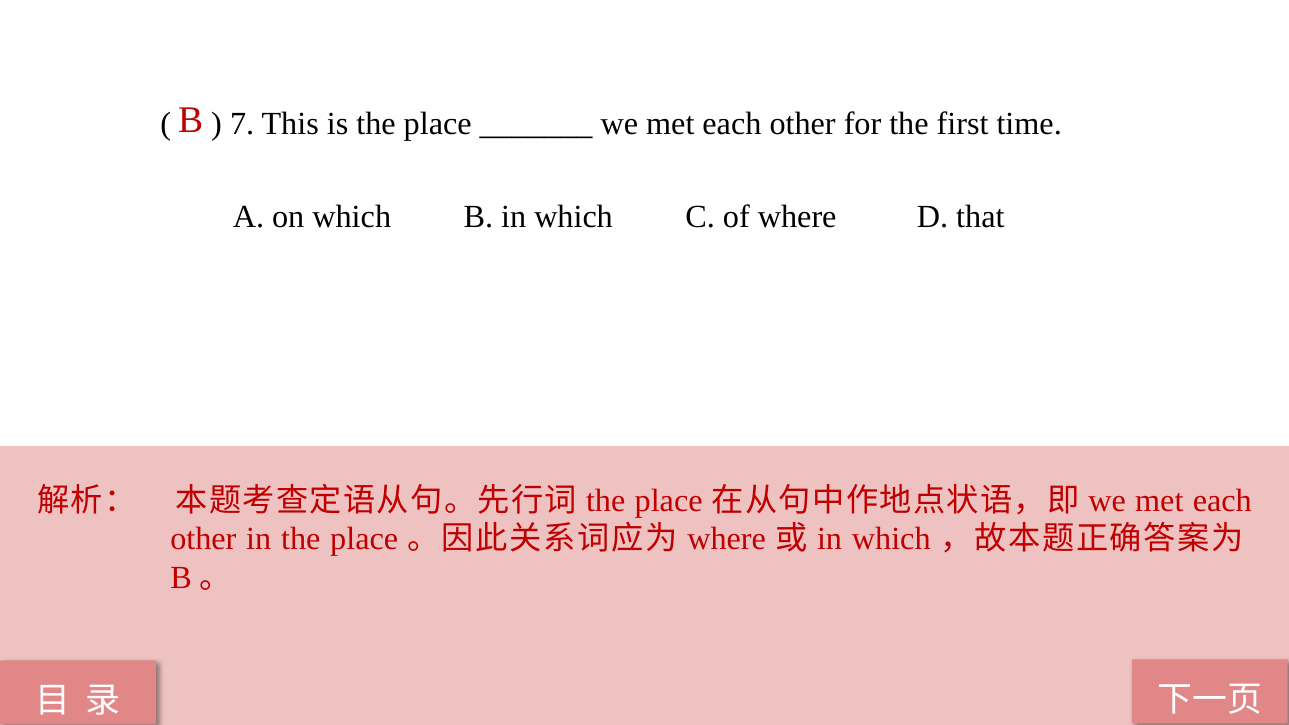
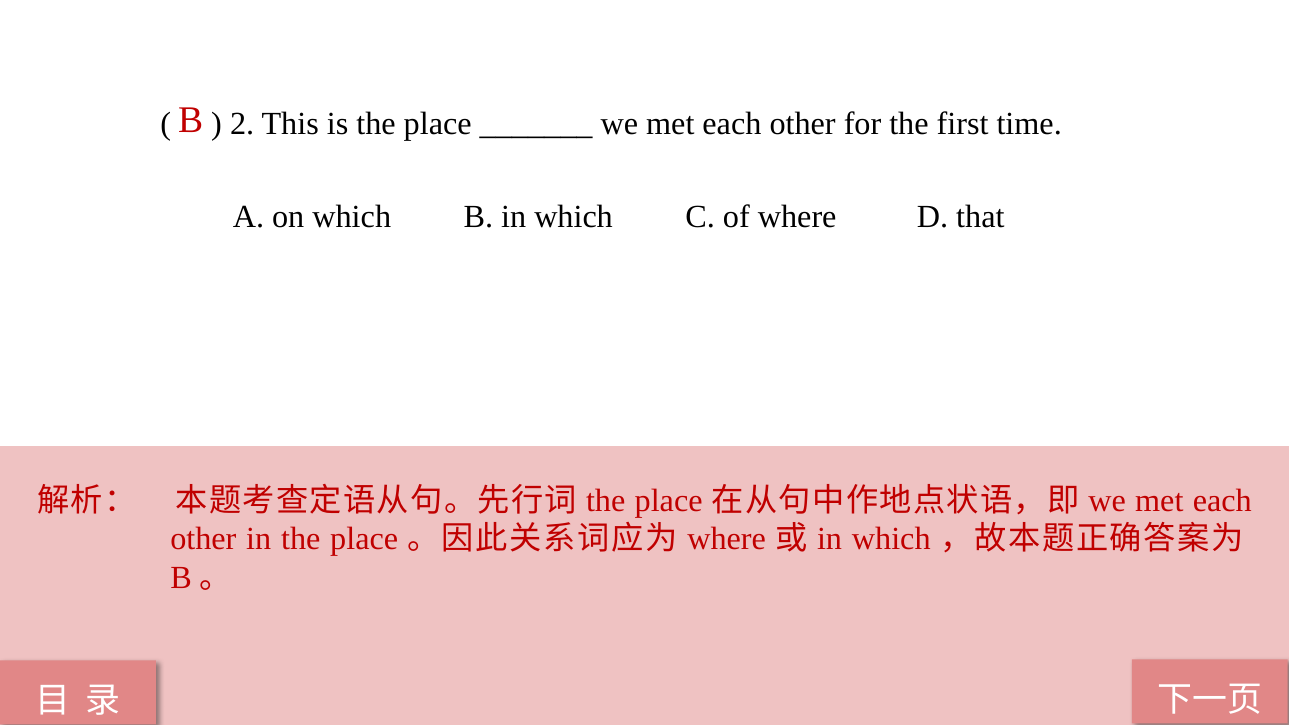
7: 7 -> 2 (242, 124)
